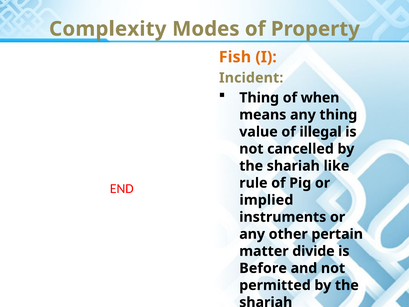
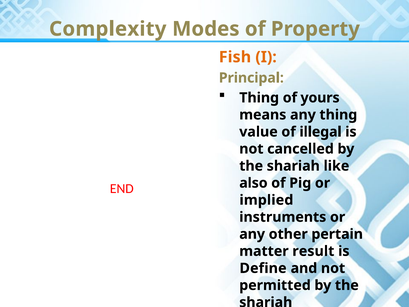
Incident: Incident -> Principal (251, 78)
when: when -> yours (320, 98)
rule: rule -> also (253, 183)
divide: divide -> result (313, 251)
Before: Before -> Define (263, 268)
